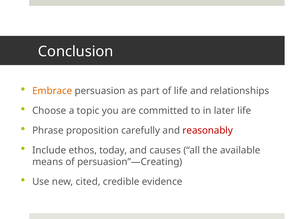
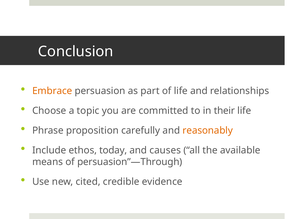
later: later -> their (224, 111)
reasonably colour: red -> orange (208, 130)
persuasion”—Creating: persuasion”—Creating -> persuasion”—Through (130, 162)
